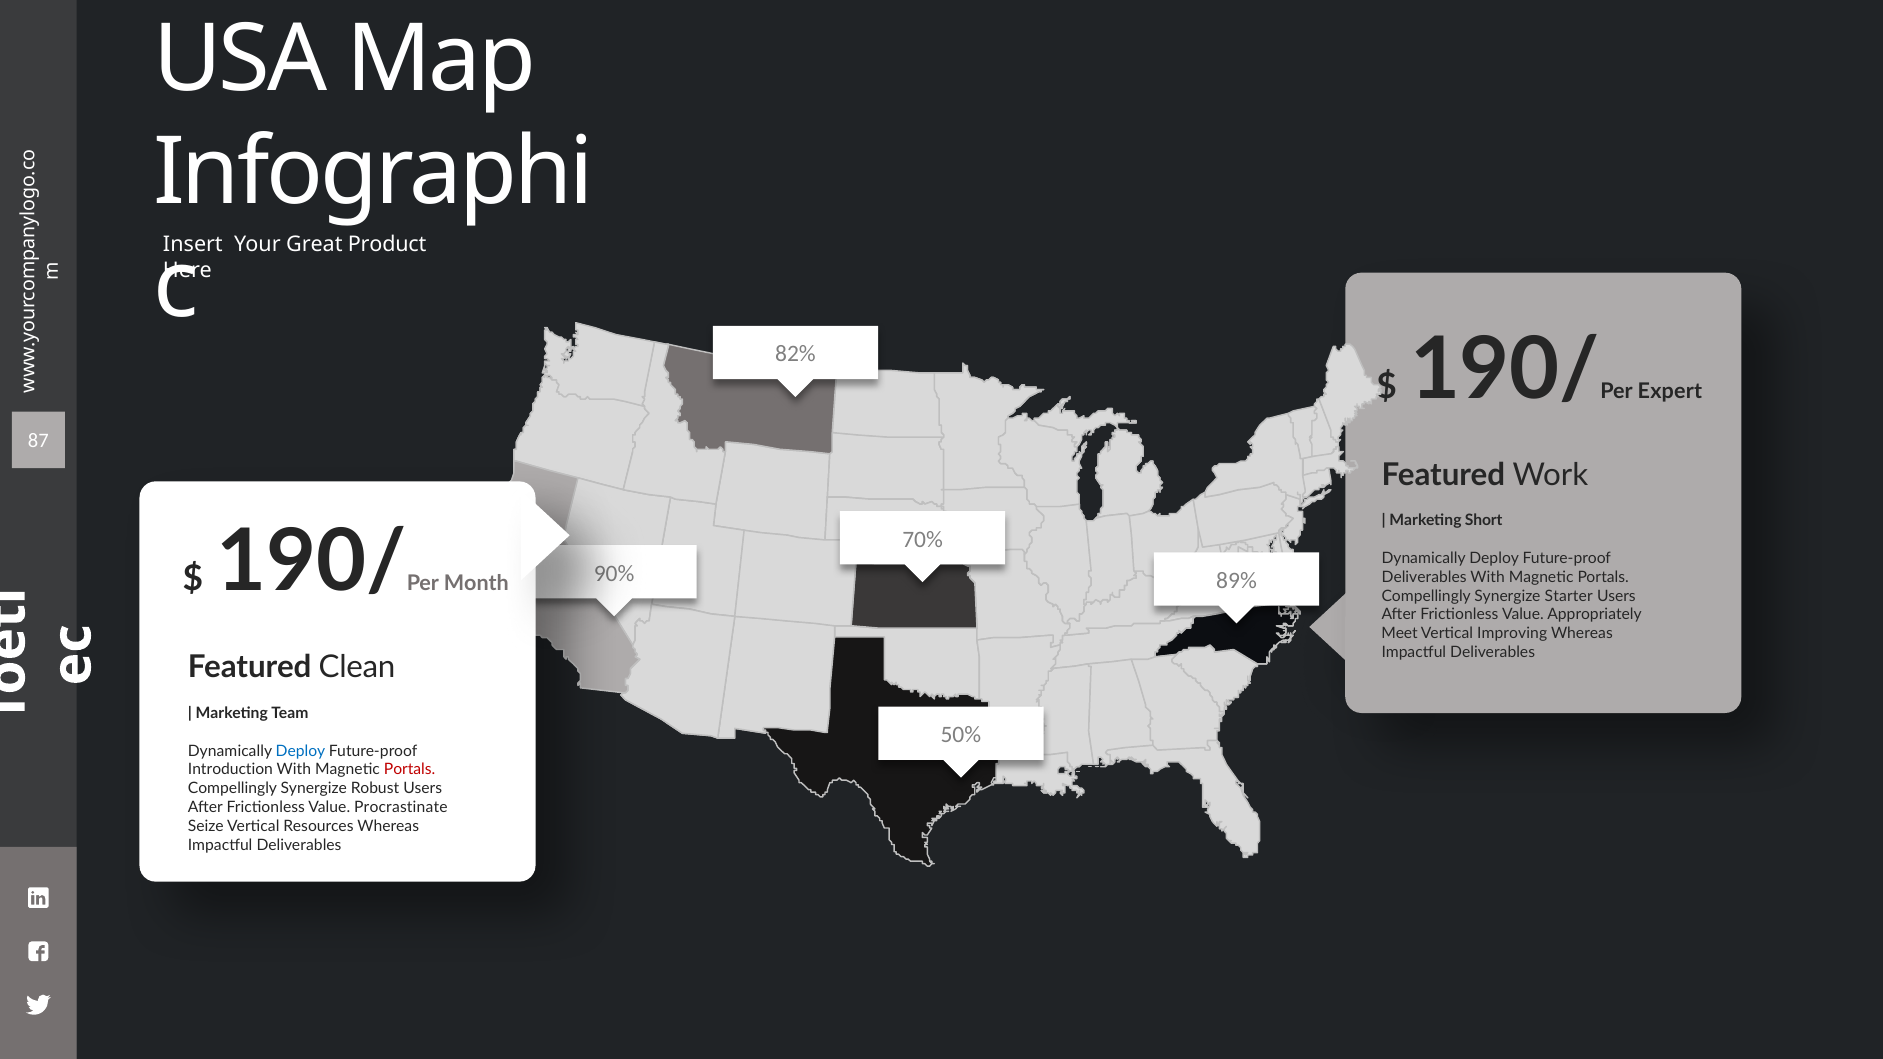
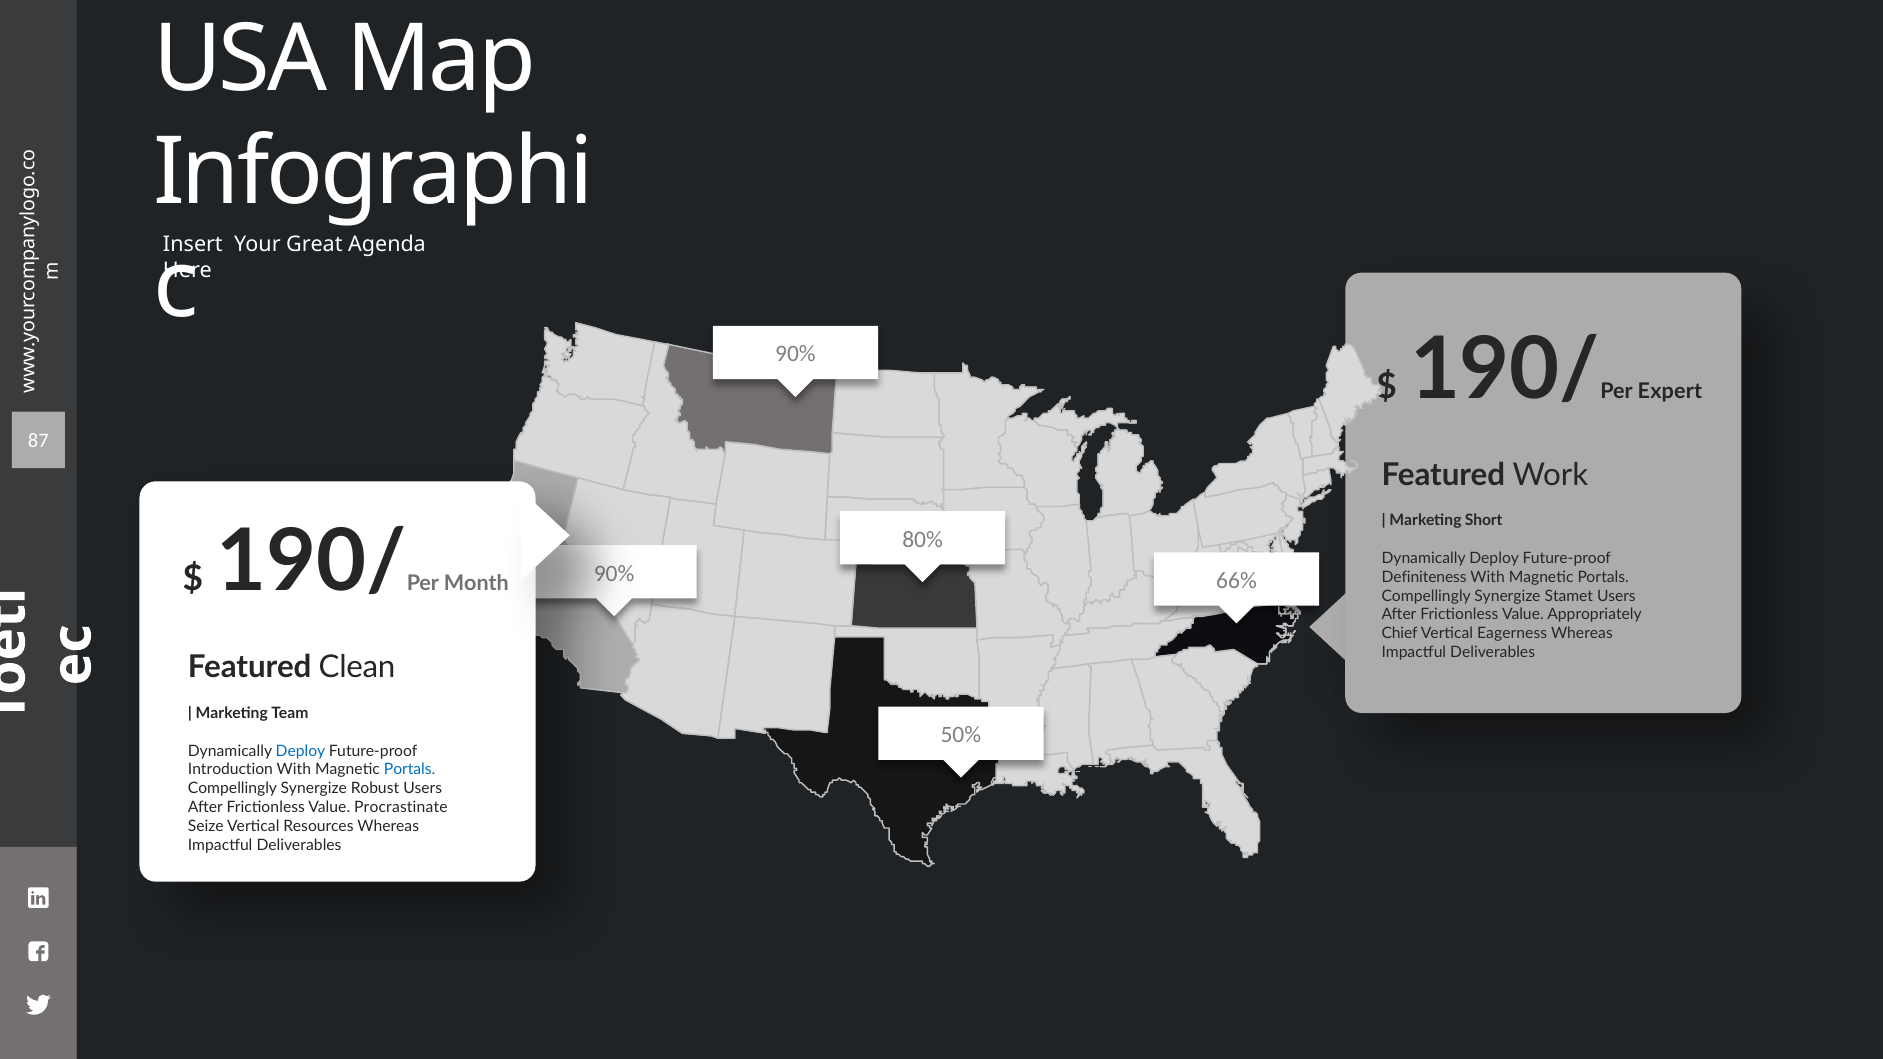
Product: Product -> Agenda (387, 245)
82%: 82% -> 90% (795, 354)
70%: 70% -> 80% (923, 539)
89%: 89% -> 66% (1237, 581)
Deliverables: Deliverables -> Definiteness (1424, 577)
Starter: Starter -> Stamet (1569, 596)
Meet: Meet -> Chief (1400, 634)
Improving: Improving -> Eagerness (1512, 634)
Portals colour: red -> blue (410, 770)
